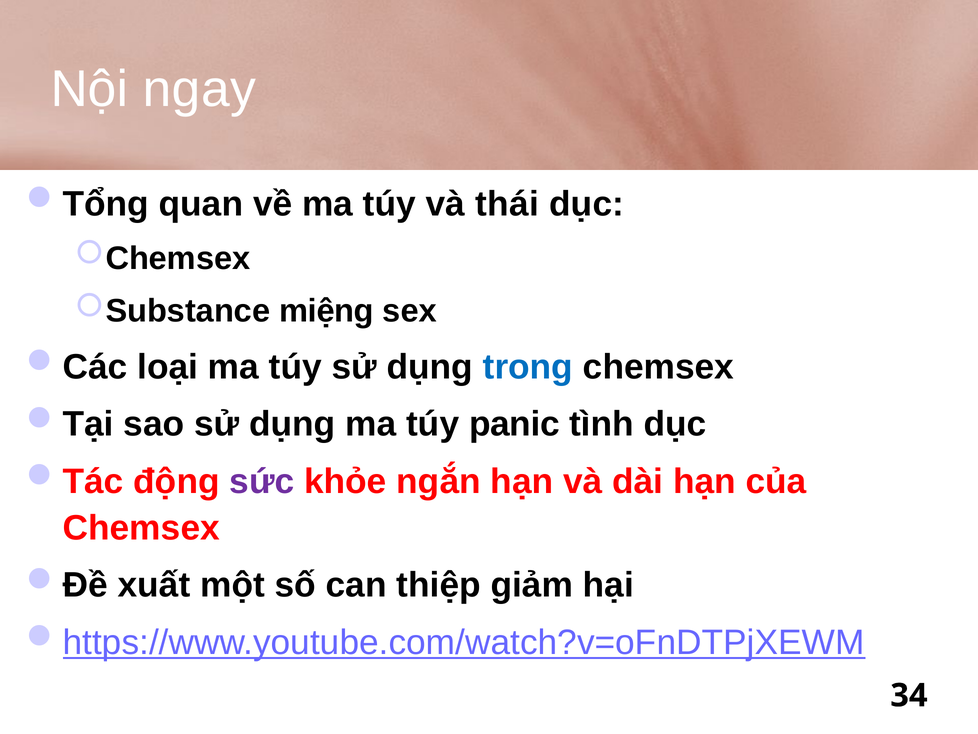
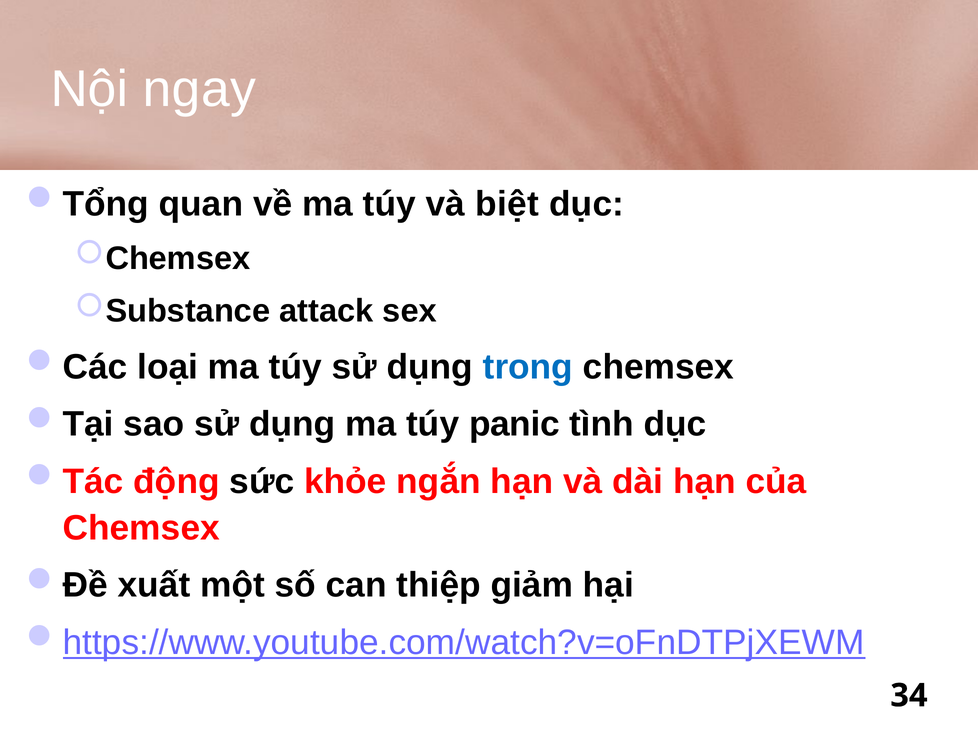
thái: thái -> biệt (507, 204)
miệng: miệng -> attack (326, 311)
sức colour: purple -> black (262, 481)
